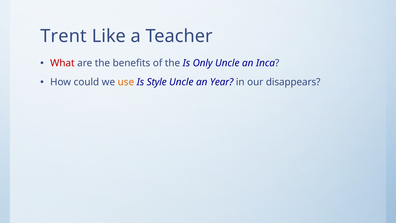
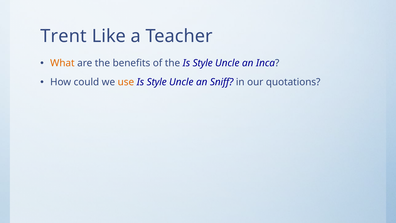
What colour: red -> orange (62, 63)
the Is Only: Only -> Style (203, 63)
Year: Year -> Sniff (222, 82)
disappears: disappears -> quotations (293, 82)
